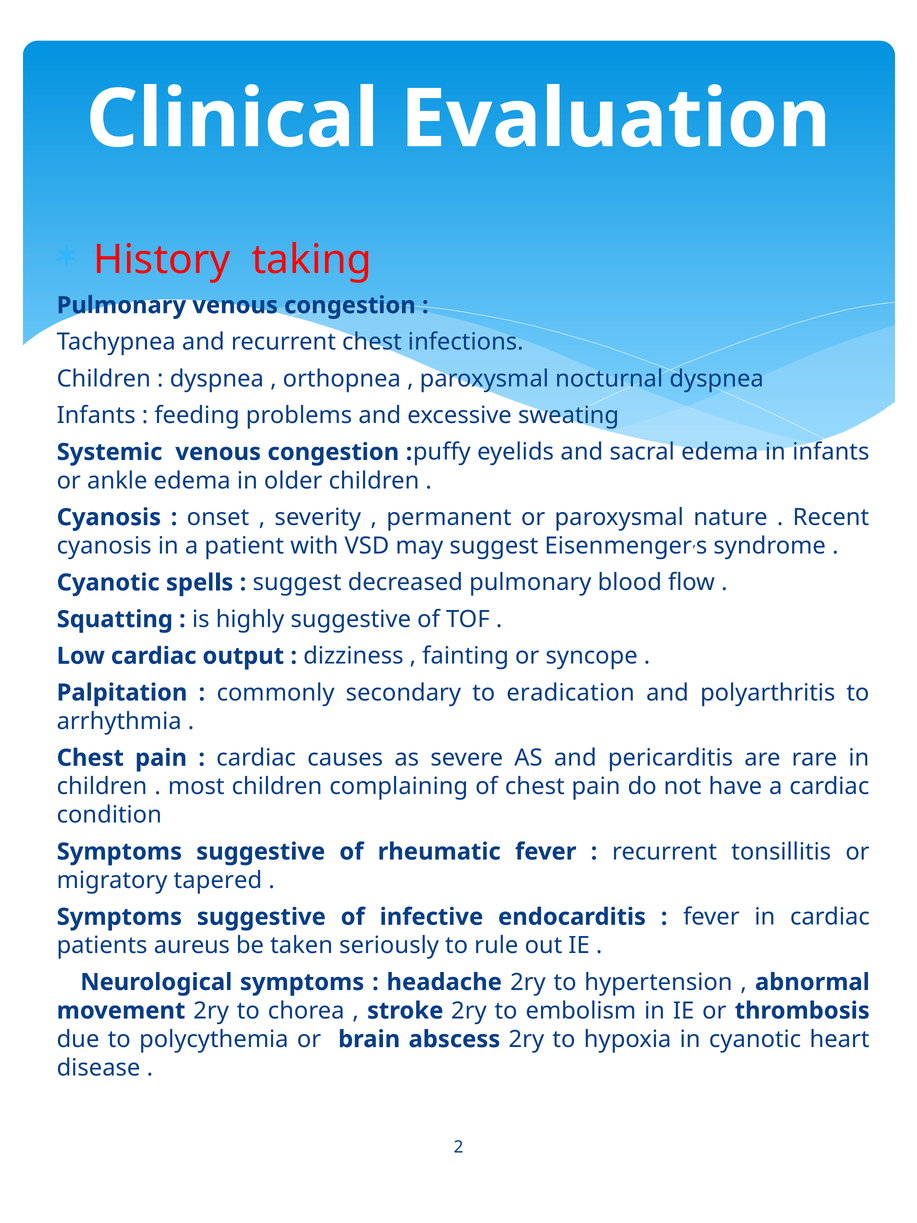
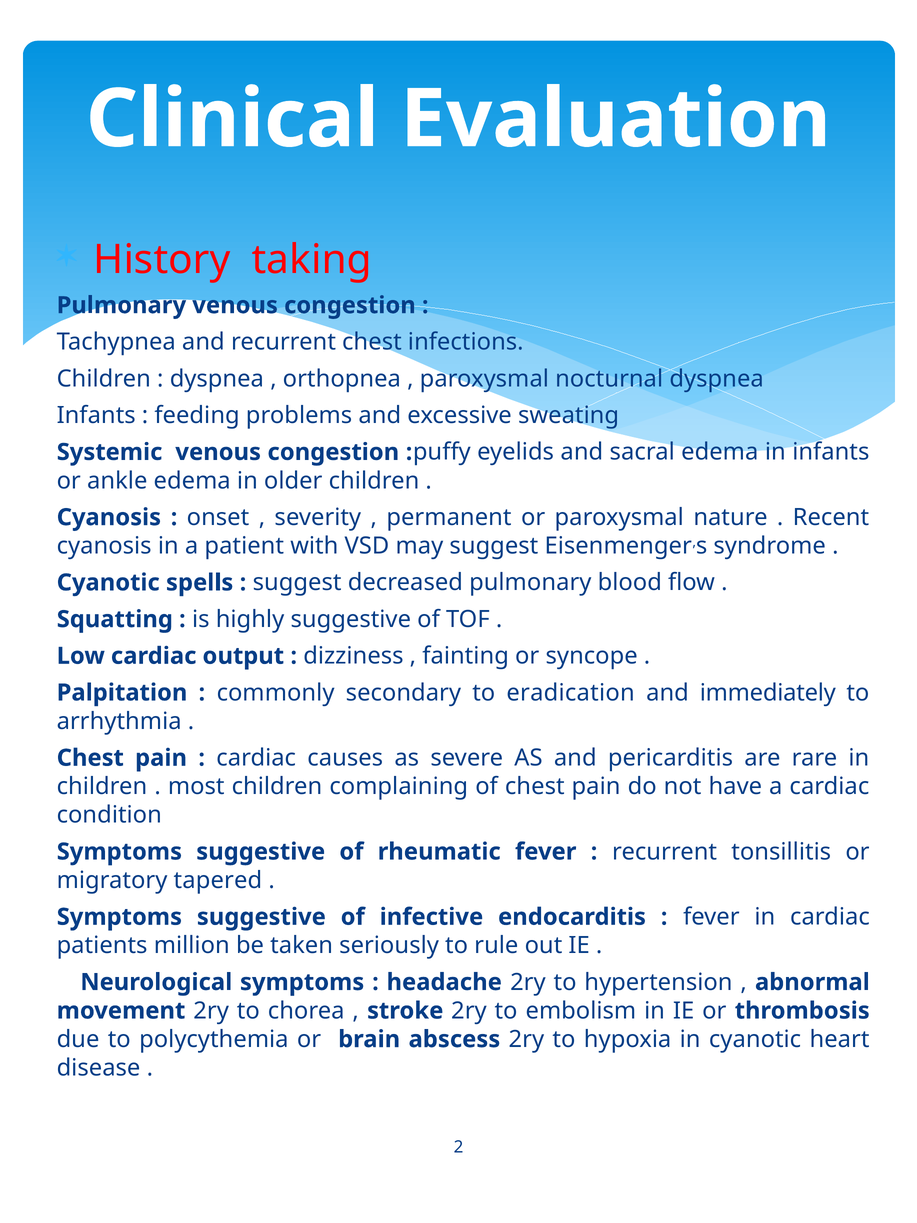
polyarthritis: polyarthritis -> immediately (768, 692)
aureus: aureus -> million (192, 945)
